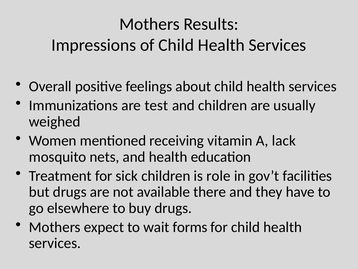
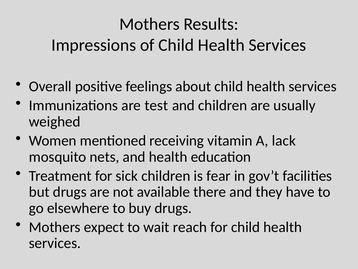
role: role -> fear (218, 176)
forms: forms -> reach (190, 227)
